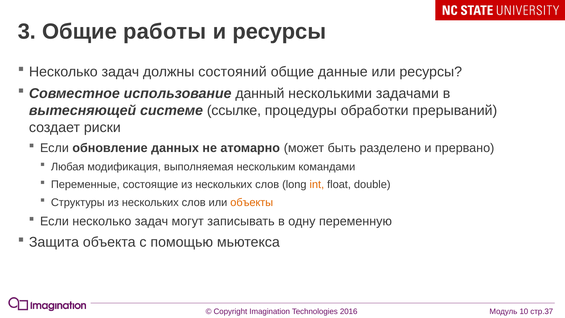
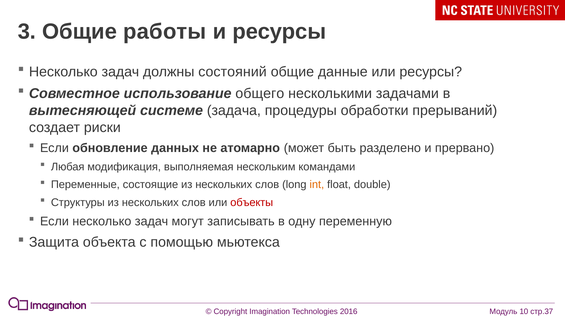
данный: данный -> общего (260, 93)
ссылке: ссылке -> задача (234, 110)
объекты colour: orange -> red (252, 202)
